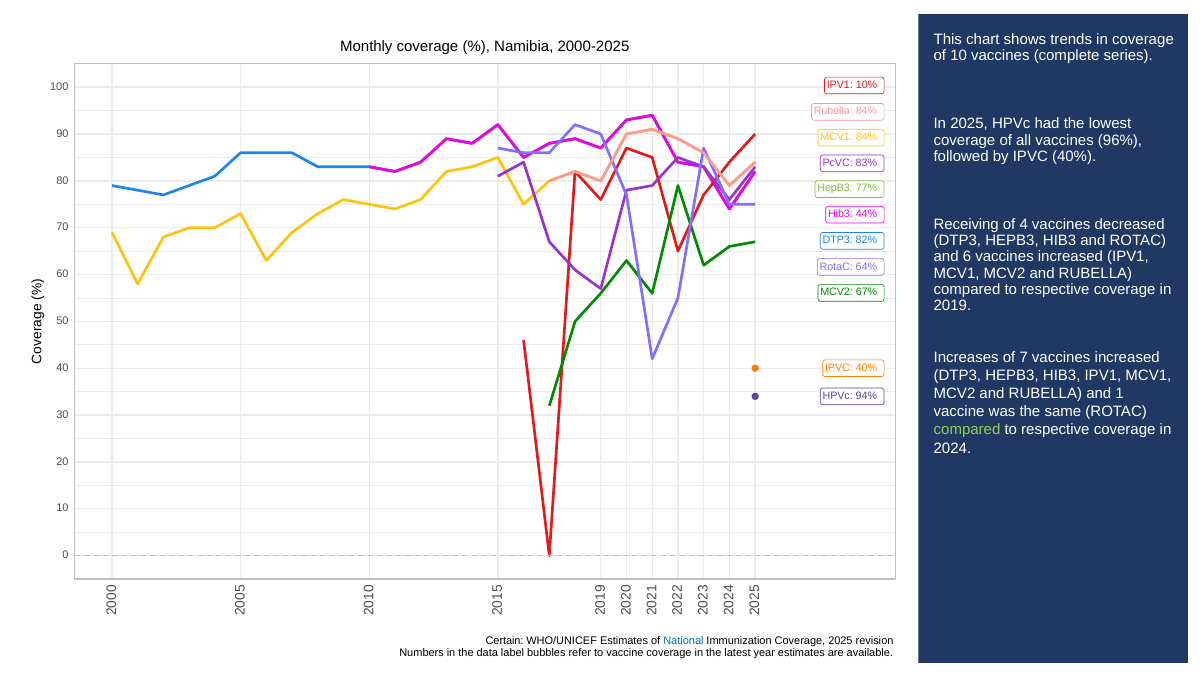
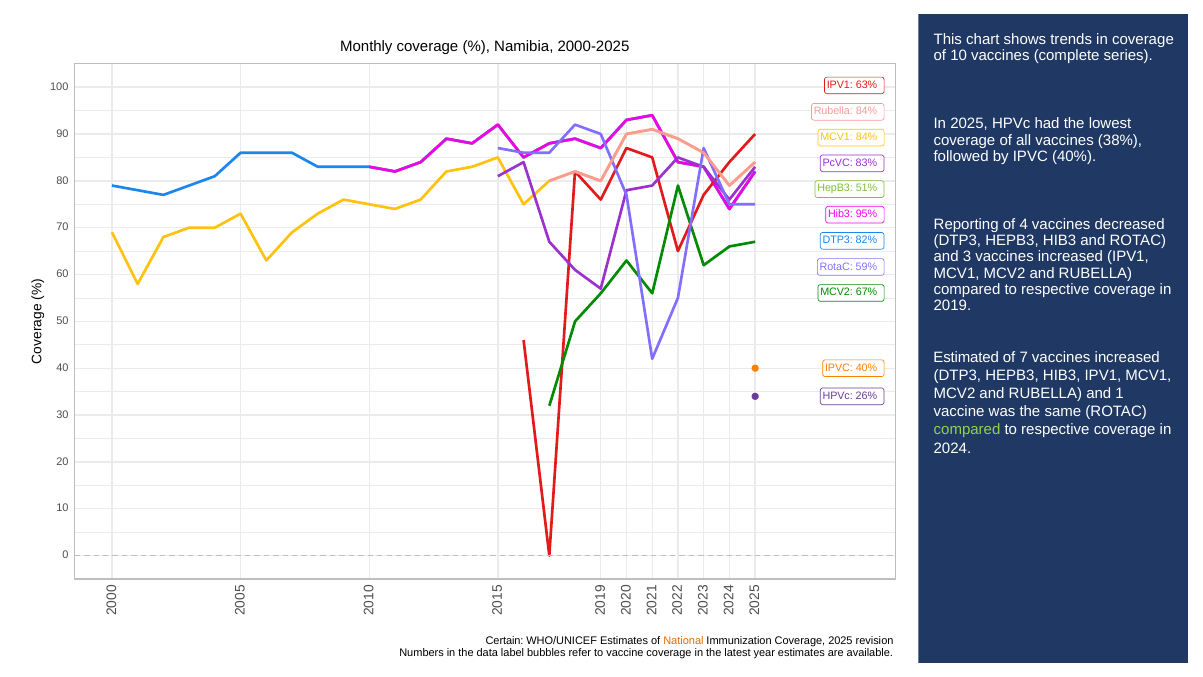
10%: 10% -> 63% (867, 85)
96%: 96% -> 38% (1120, 140)
77%: 77% -> 51% (866, 188)
44%: 44% -> 95% (867, 214)
Receiving: Receiving -> Reporting (966, 224)
and 6: 6 -> 3 (967, 257)
64%: 64% -> 59% (866, 266)
Increases: Increases -> Estimated (966, 358)
94%: 94% -> 26% (866, 396)
National colour: blue -> orange (683, 641)
